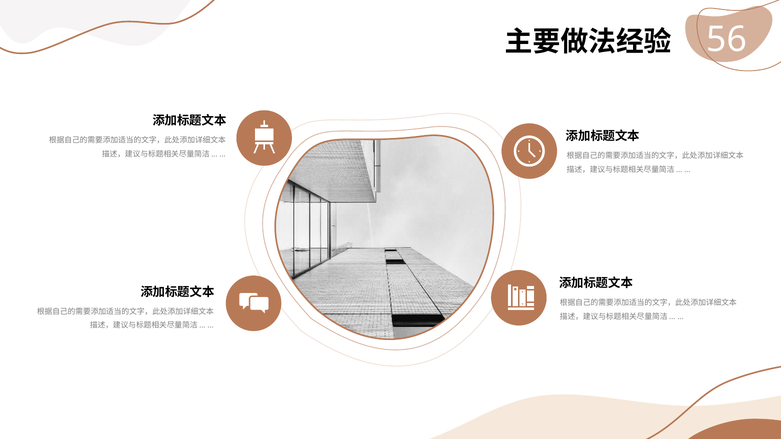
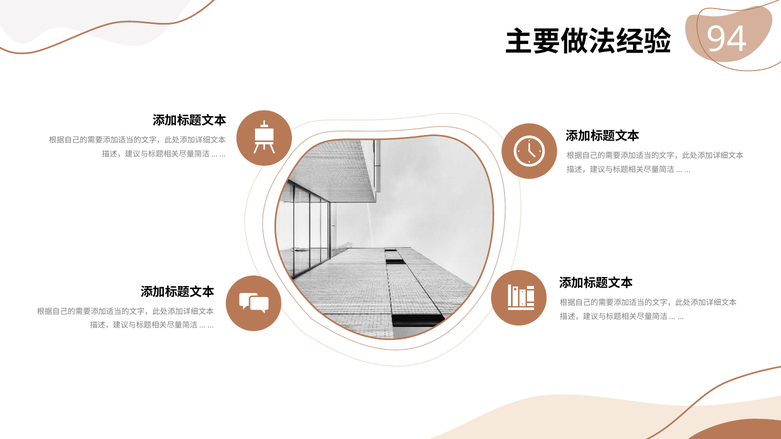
56: 56 -> 94 (727, 40)
